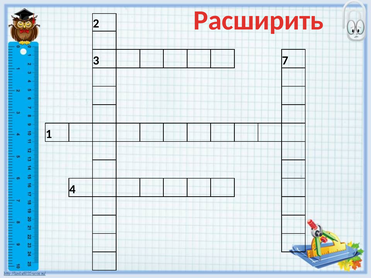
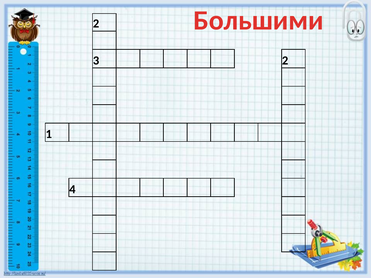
Расширить: Расширить -> Большими (259, 20)
3 7: 7 -> 2 (285, 60)
